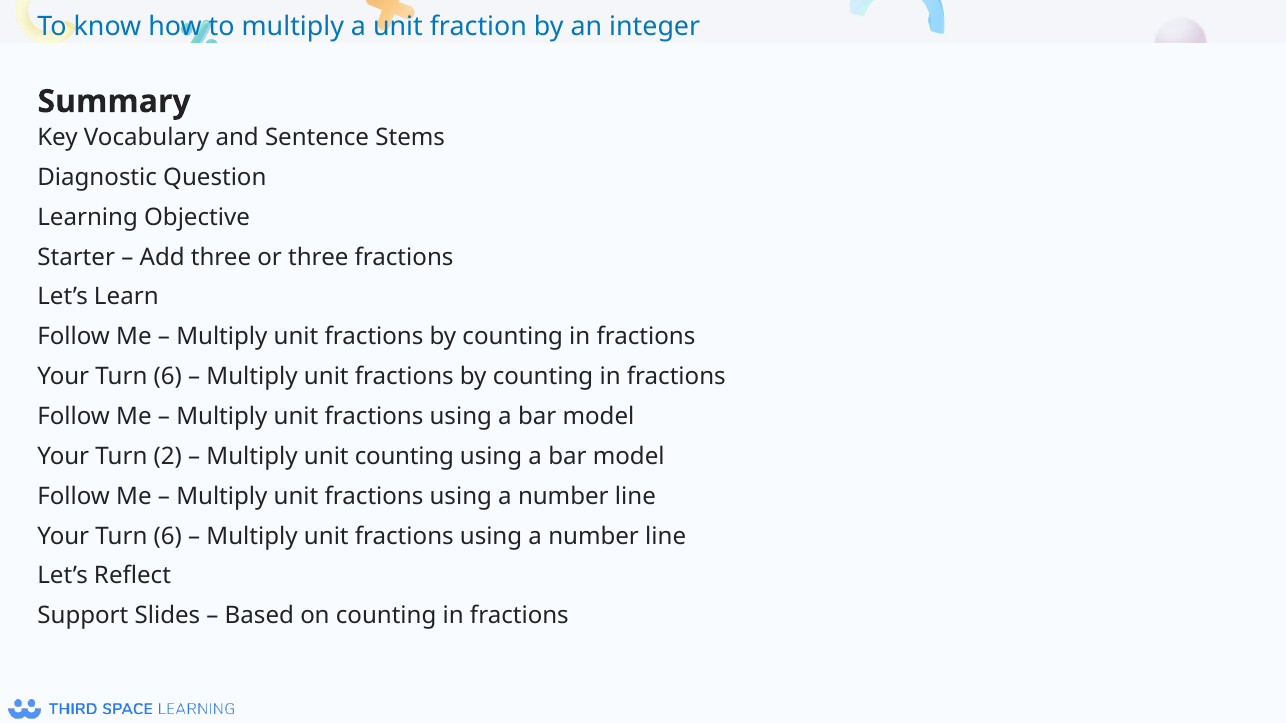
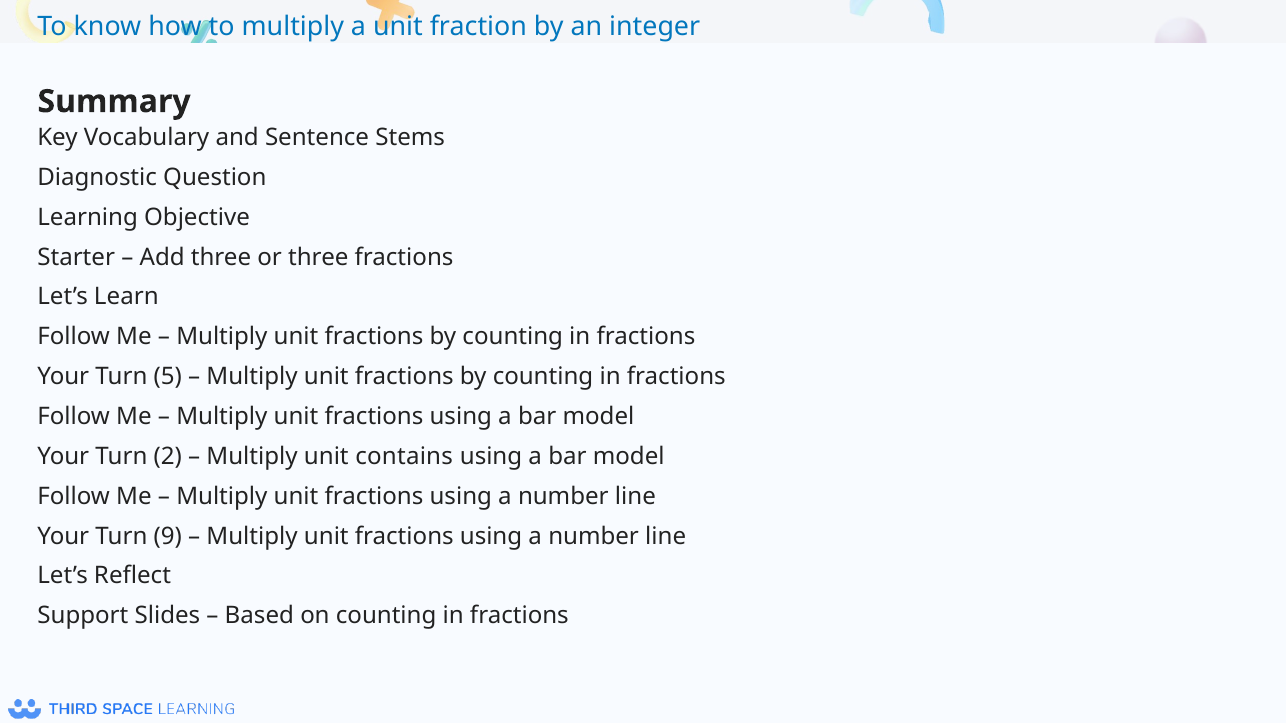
6: 6 -> 5 (168, 377)
unit counting: counting -> contains (404, 457)
6: 6 -> 9 (168, 536)
